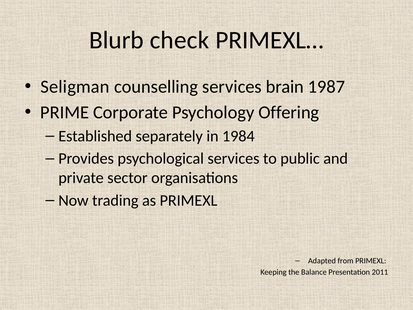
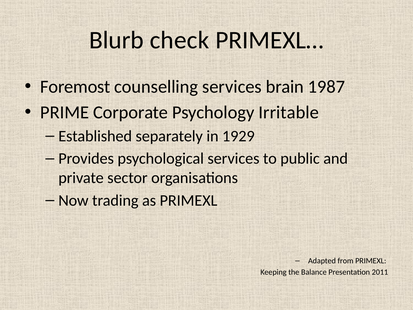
Seligman: Seligman -> Foremost (75, 87)
Offering: Offering -> Irritable (289, 112)
1984: 1984 -> 1929 (238, 136)
